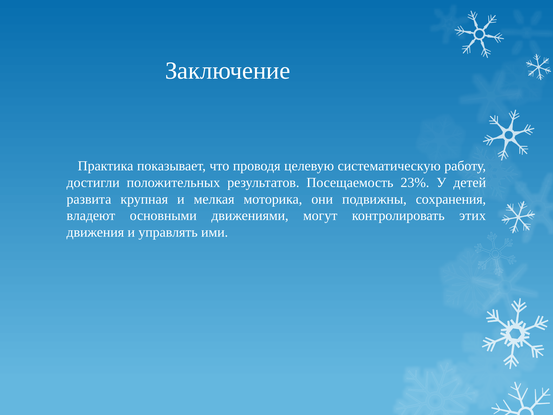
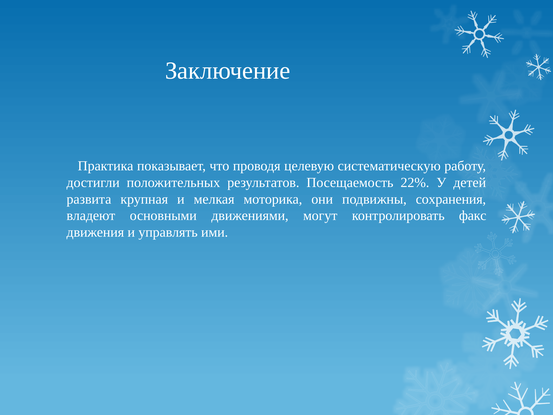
23%: 23% -> 22% (415, 182)
этих: этих -> факс (473, 216)
